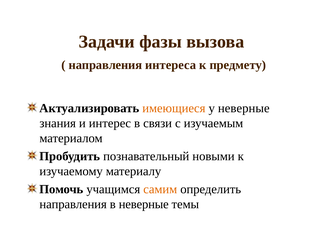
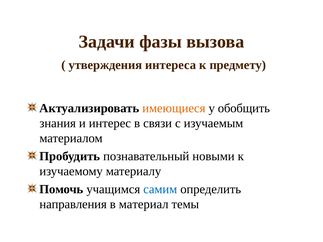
направления: направления -> утверждения (105, 65)
у неверные: неверные -> обобщить (244, 108)
самим colour: orange -> blue (160, 189)
в неверные: неверные -> материал (144, 205)
